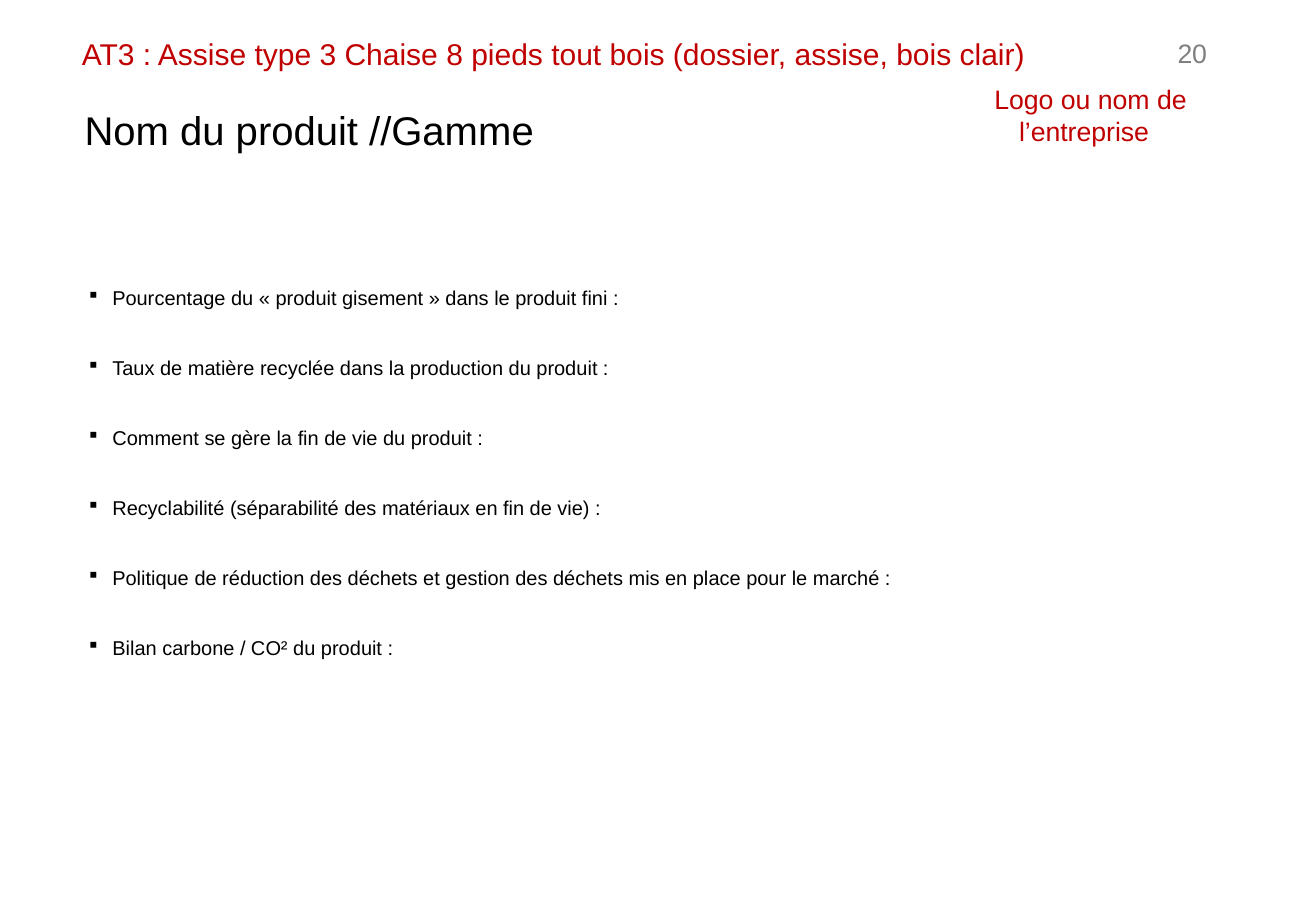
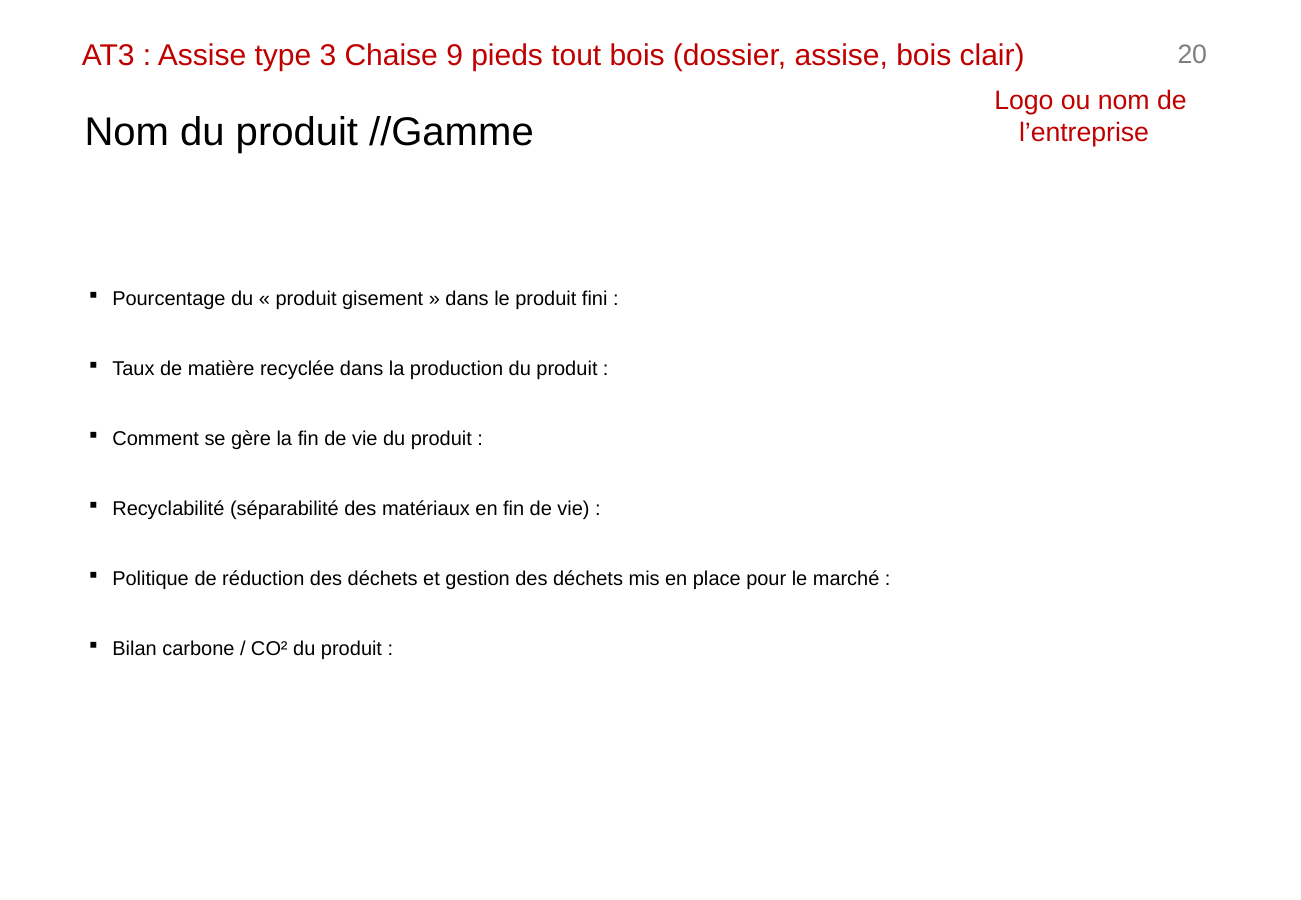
8: 8 -> 9 (455, 55)
